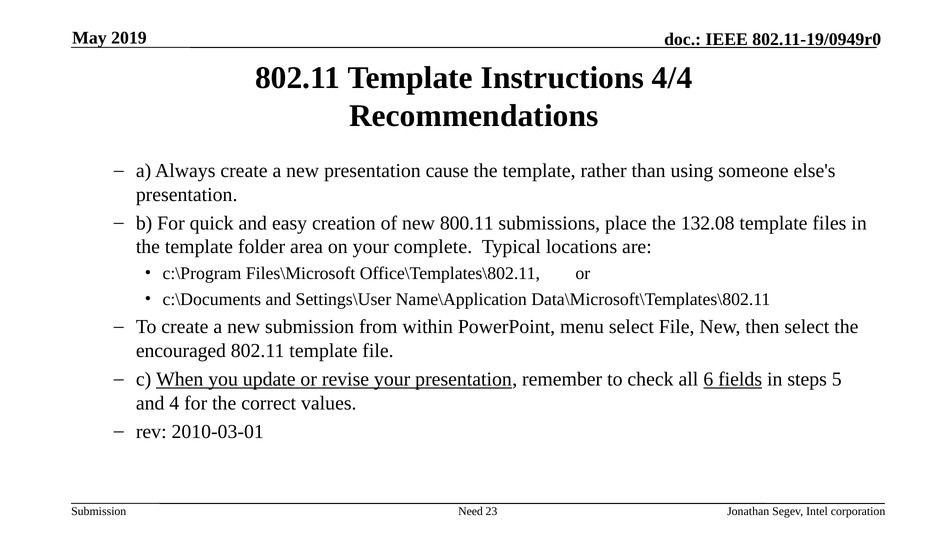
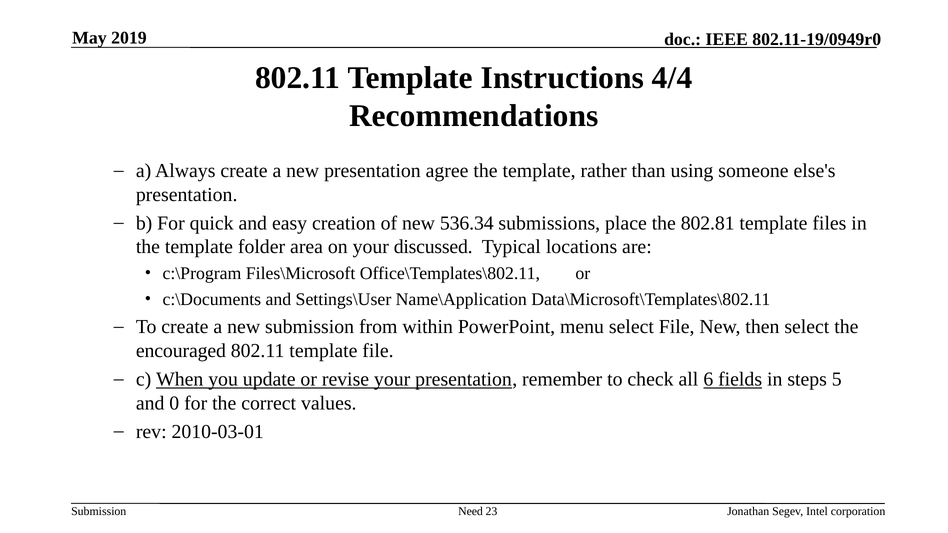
cause: cause -> agree (447, 171)
800.11: 800.11 -> 536.34 (467, 223)
132.08: 132.08 -> 802.81 (708, 223)
complete: complete -> discussed (433, 247)
4: 4 -> 0 (174, 403)
